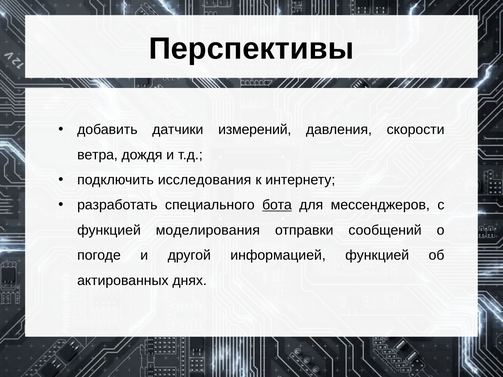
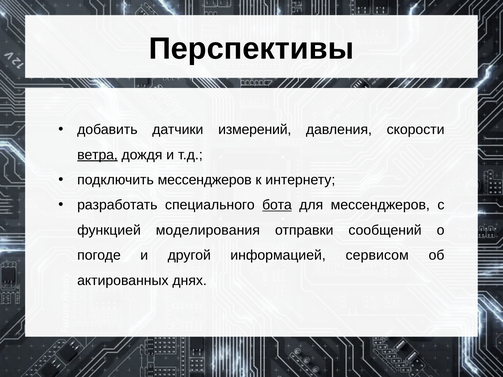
ветра underline: none -> present (97, 155)
подключить исследования: исследования -> мессенджеров (205, 180)
информацией функцией: функцией -> сервисом (377, 255)
